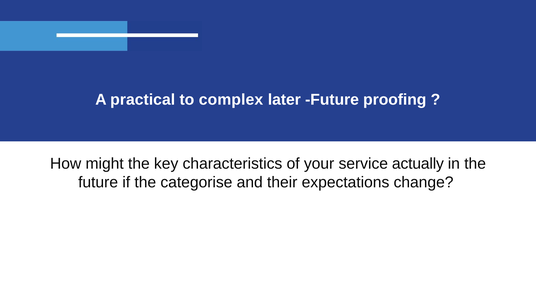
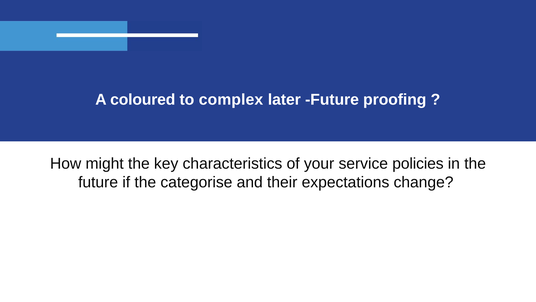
practical: practical -> coloured (143, 100)
actually: actually -> policies (418, 163)
